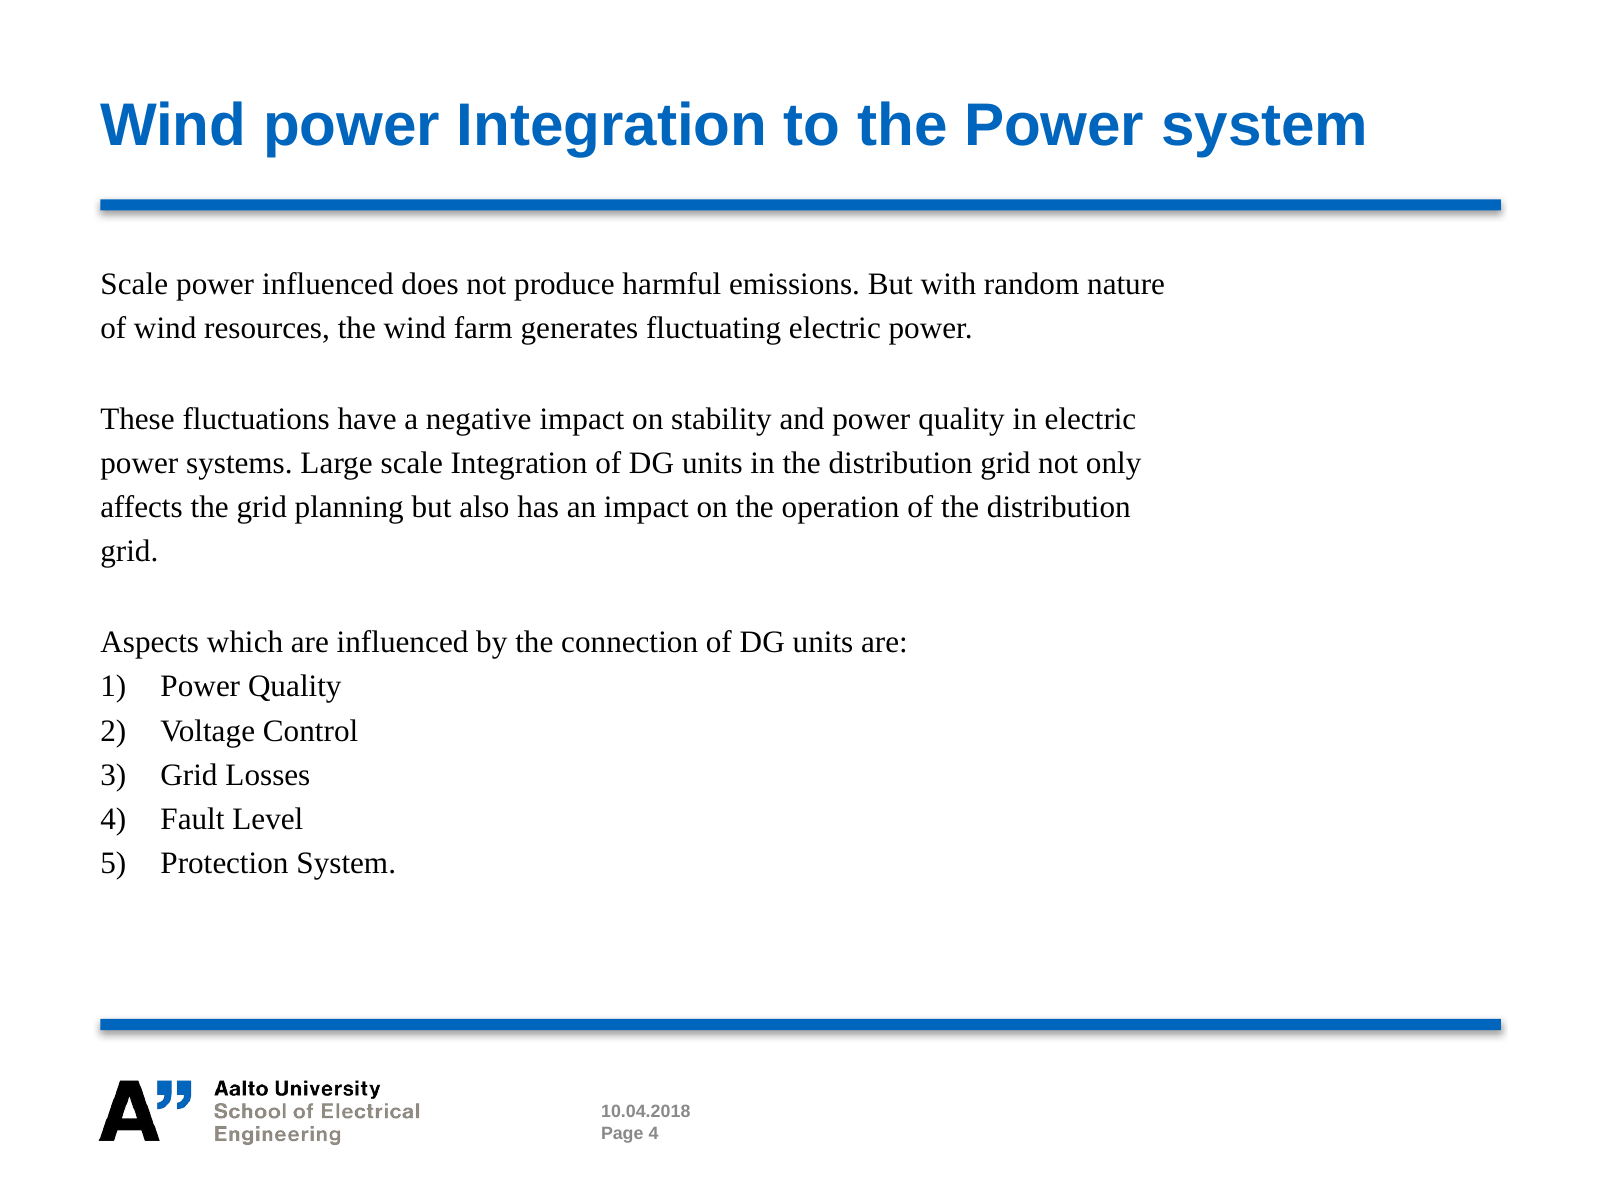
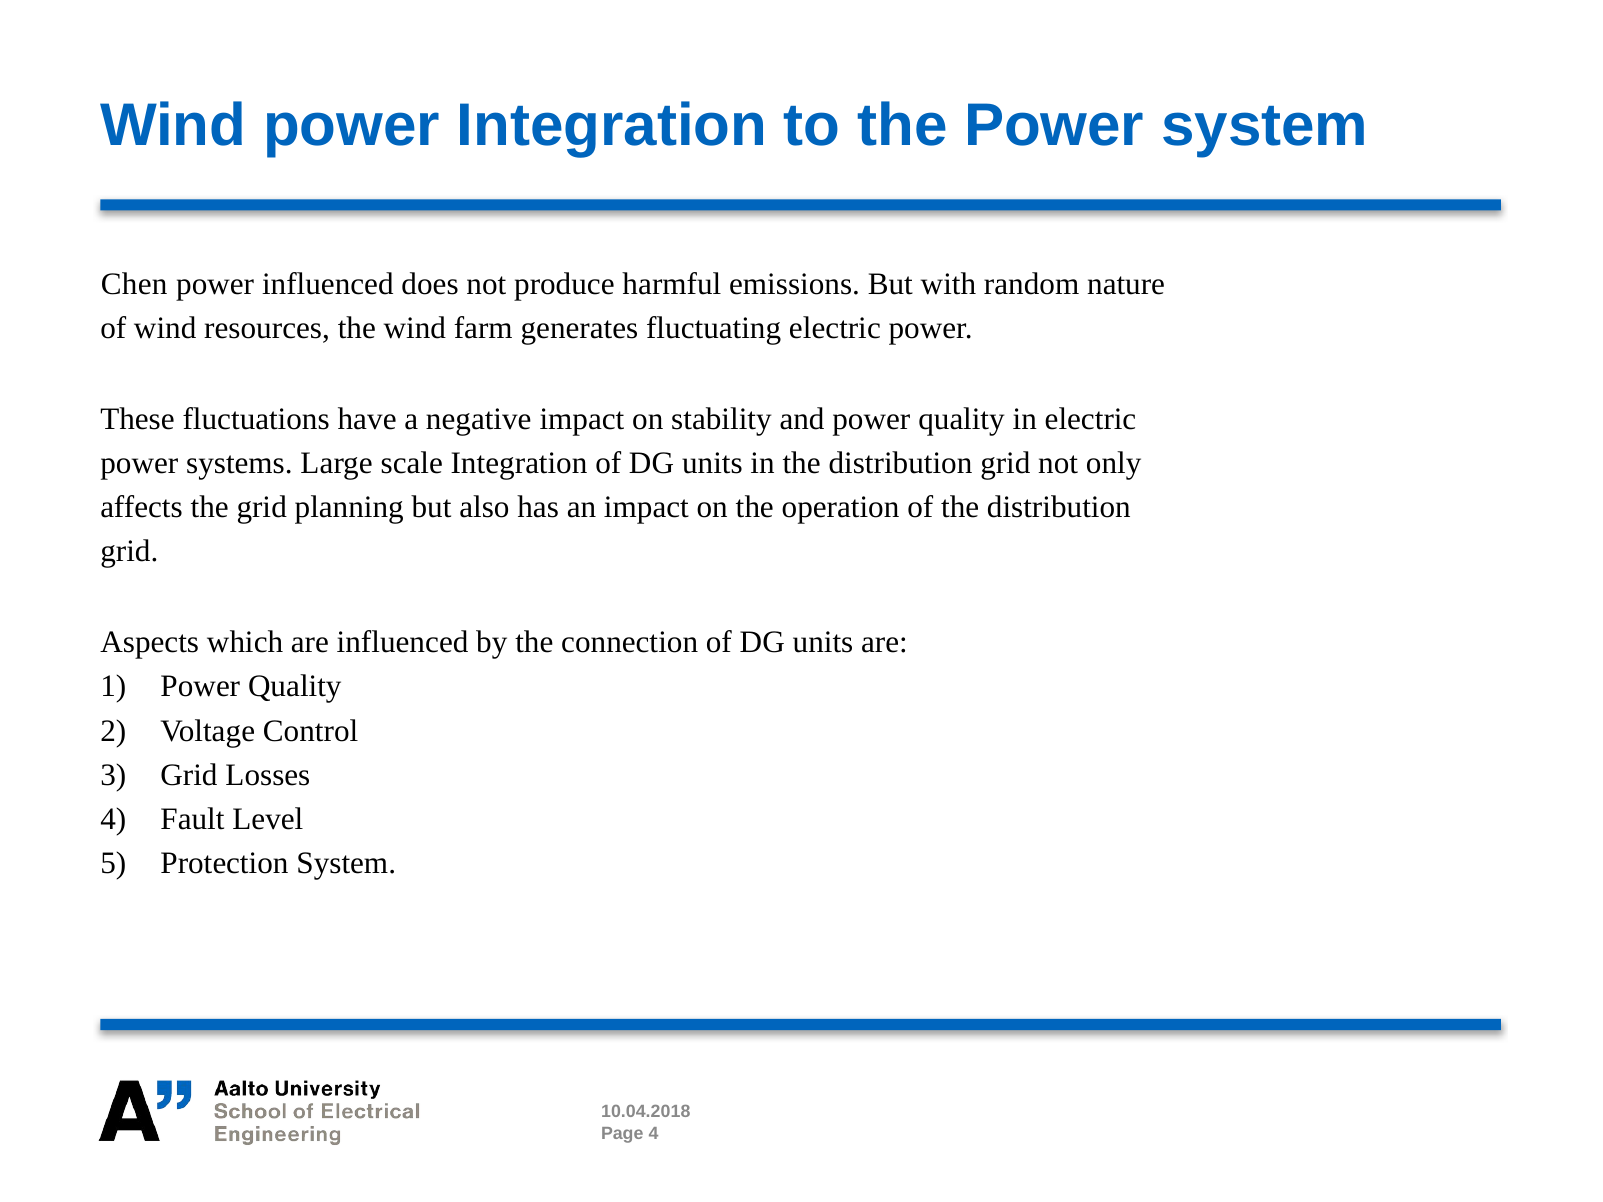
Scale: Scale -> Chen (134, 284)
